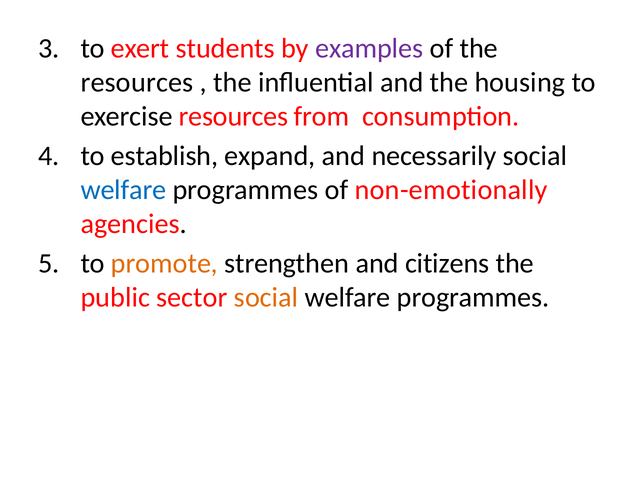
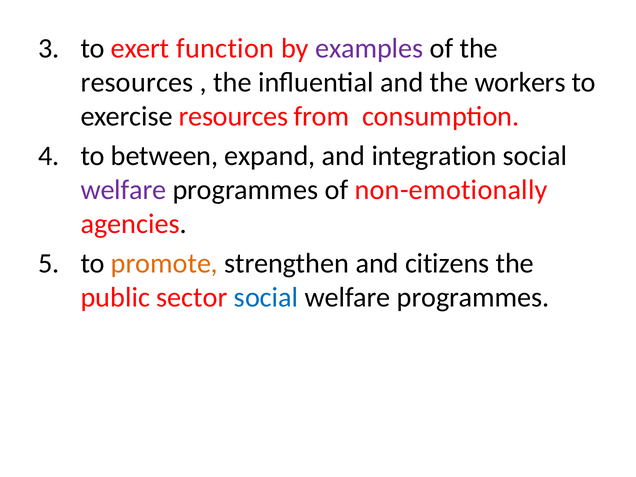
students: students -> function (225, 49)
housing: housing -> workers (520, 83)
establish: establish -> between (165, 156)
necessarily: necessarily -> integration (434, 156)
welfare colour: blue -> purple (123, 190)
social colour: orange -> blue (266, 297)
